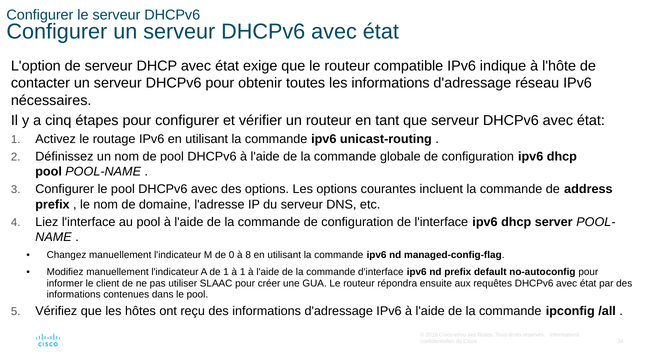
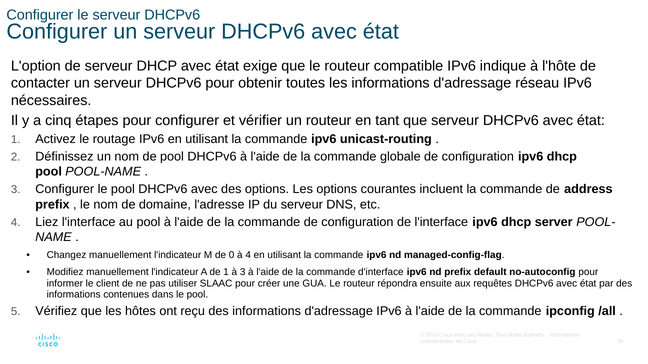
à 8: 8 -> 4 (248, 256)
à 1: 1 -> 3 (243, 272)
